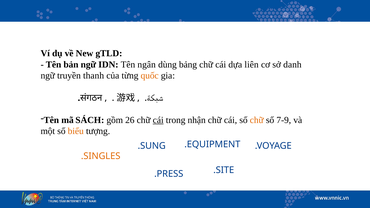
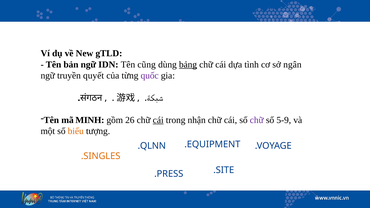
ngân: ngân -> cũng (147, 65)
bảng underline: none -> present (188, 65)
liên: liên -> tình (252, 65)
danh: danh -> ngân (292, 65)
thanh: thanh -> quyết (94, 76)
quốc colour: orange -> purple (150, 76)
SÁCH: SÁCH -> MINH (90, 120)
chữ colour: orange -> purple (257, 120)
7-9: 7-9 -> 5-9 (284, 120)
.SUNG: .SUNG -> .QLNN (152, 146)
